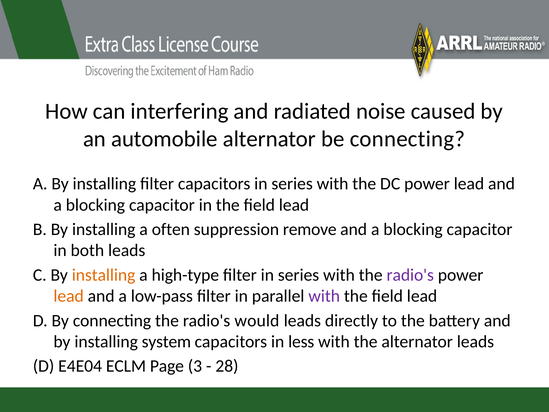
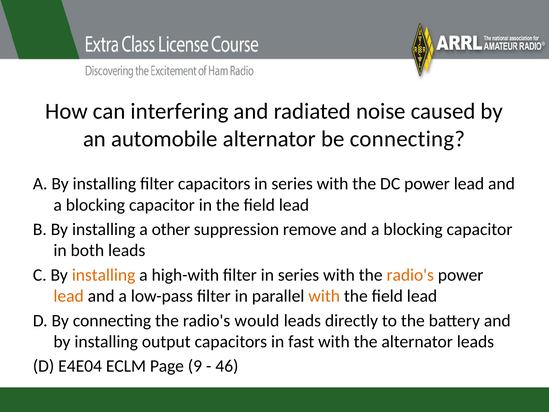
often: often -> other (171, 229)
high-type: high-type -> high-with (185, 275)
radio's colour: purple -> orange (410, 275)
with colour: purple -> orange (324, 296)
system: system -> output (166, 341)
less: less -> fast (301, 341)
3: 3 -> 9 (195, 366)
28: 28 -> 46 (227, 366)
